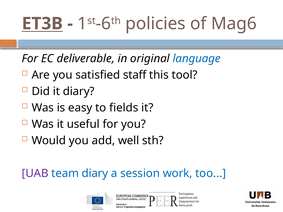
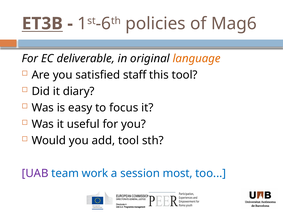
language colour: blue -> orange (197, 59)
fields: fields -> focus (124, 108)
add well: well -> tool (129, 141)
team diary: diary -> work (95, 174)
work: work -> most (178, 174)
